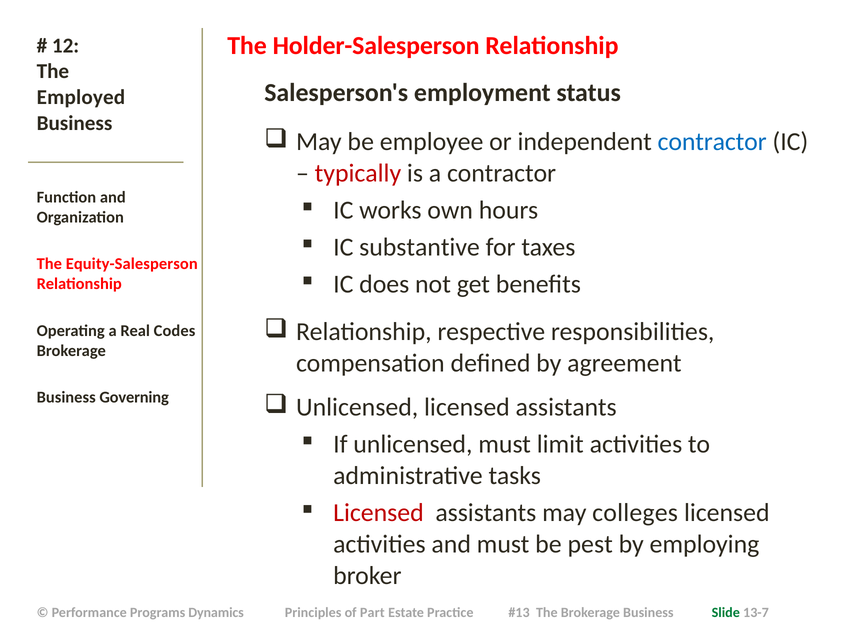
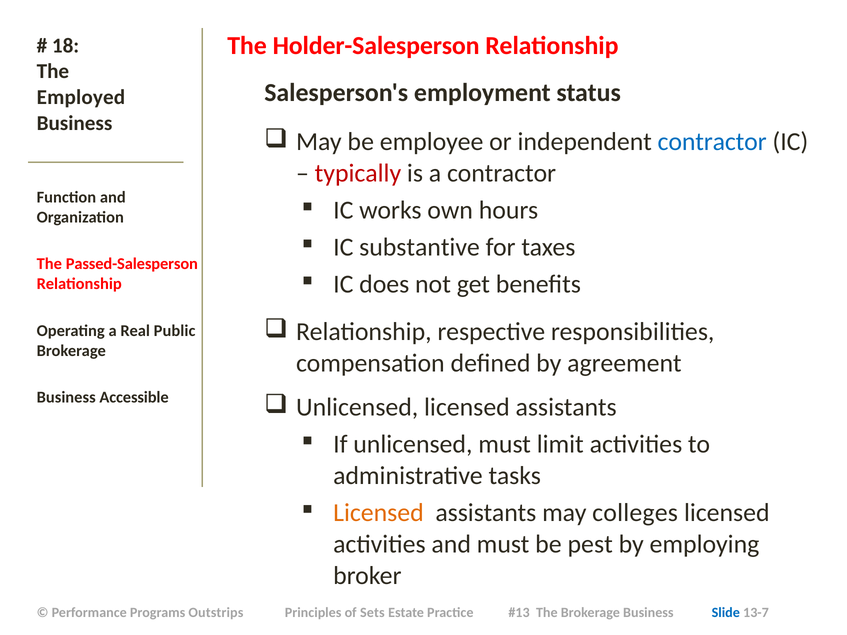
12: 12 -> 18 (66, 46)
Equity-Salesperson: Equity-Salesperson -> Passed-Salesperson (132, 264)
Codes: Codes -> Public (175, 331)
Governing: Governing -> Accessible (134, 397)
Licensed colour: red -> orange (378, 513)
Dynamics: Dynamics -> Outstrips (216, 613)
Part: Part -> Sets (372, 613)
Slide colour: green -> blue (726, 613)
